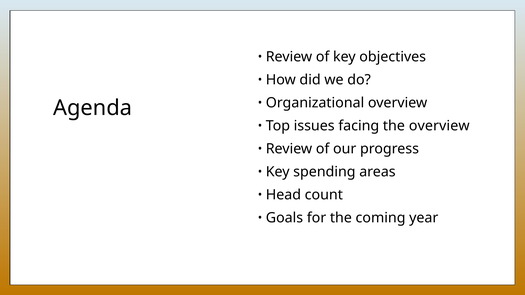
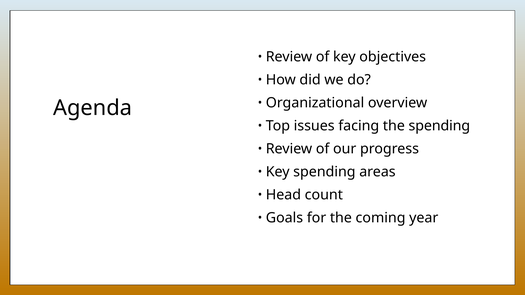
the overview: overview -> spending (439, 126)
